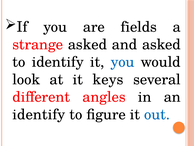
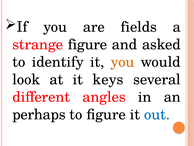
strange asked: asked -> figure (88, 44)
you colour: blue -> orange (123, 62)
identify: identify -> perhaps (39, 114)
